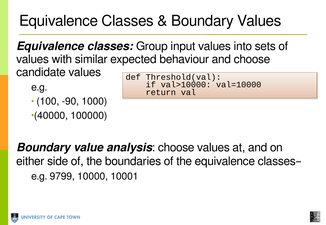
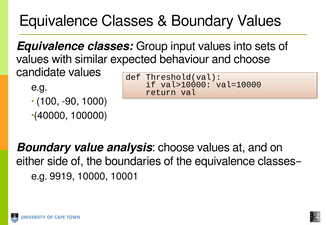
9799: 9799 -> 9919 (62, 177)
